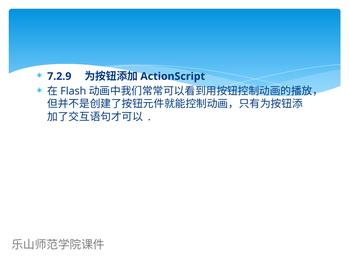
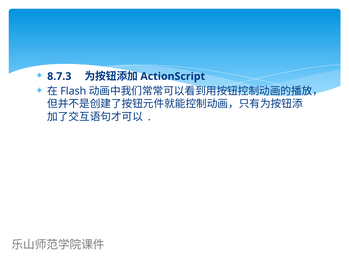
7.2.9: 7.2.9 -> 8.7.3 (59, 77)
